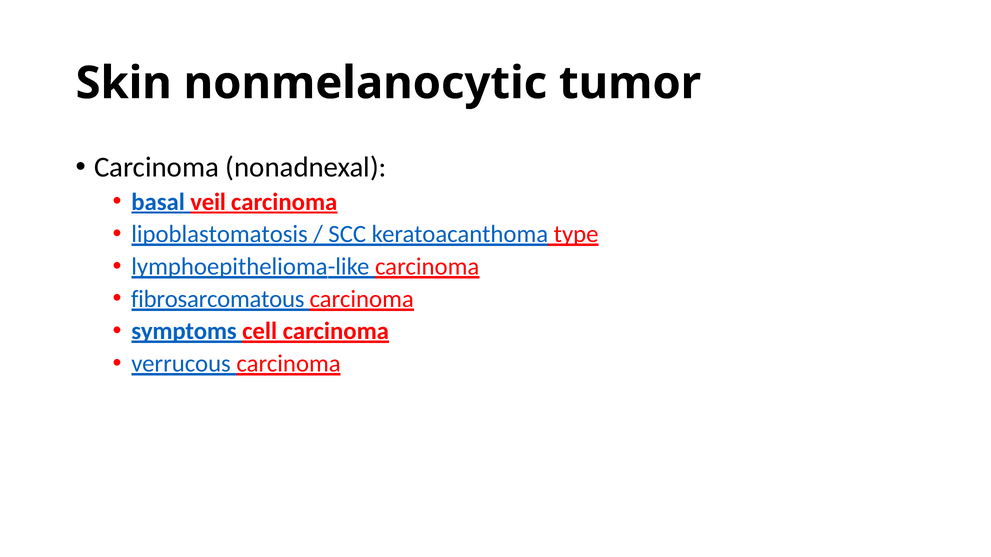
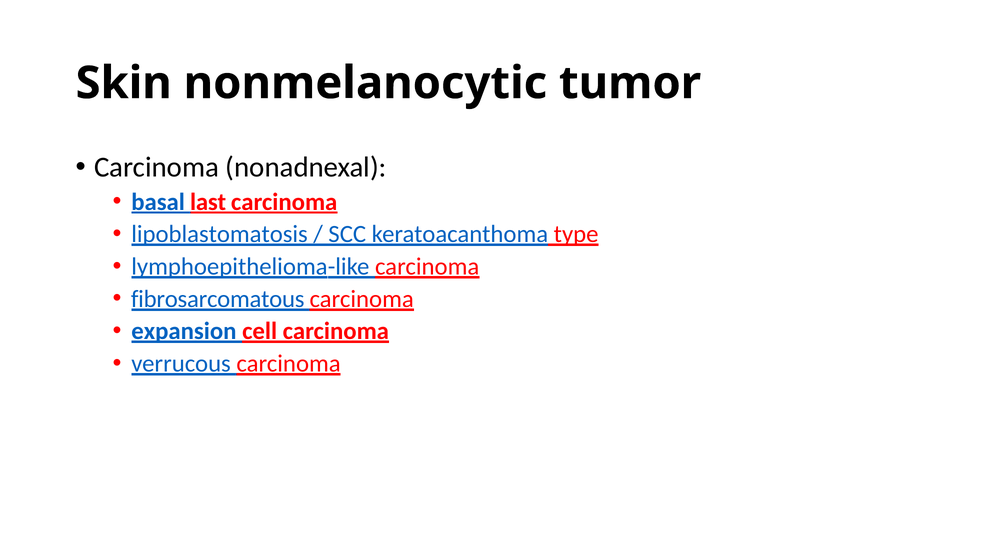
veil: veil -> last (208, 202)
symptoms: symptoms -> expansion (184, 332)
